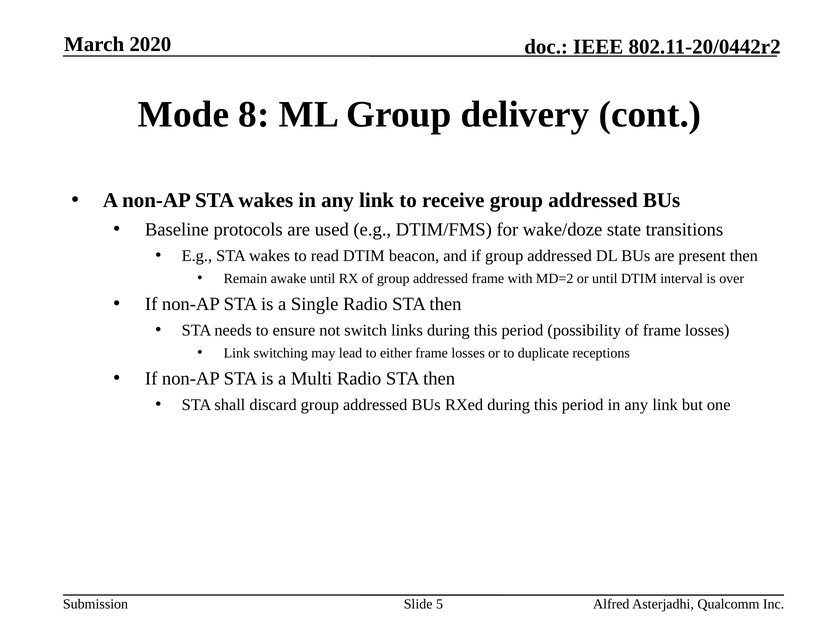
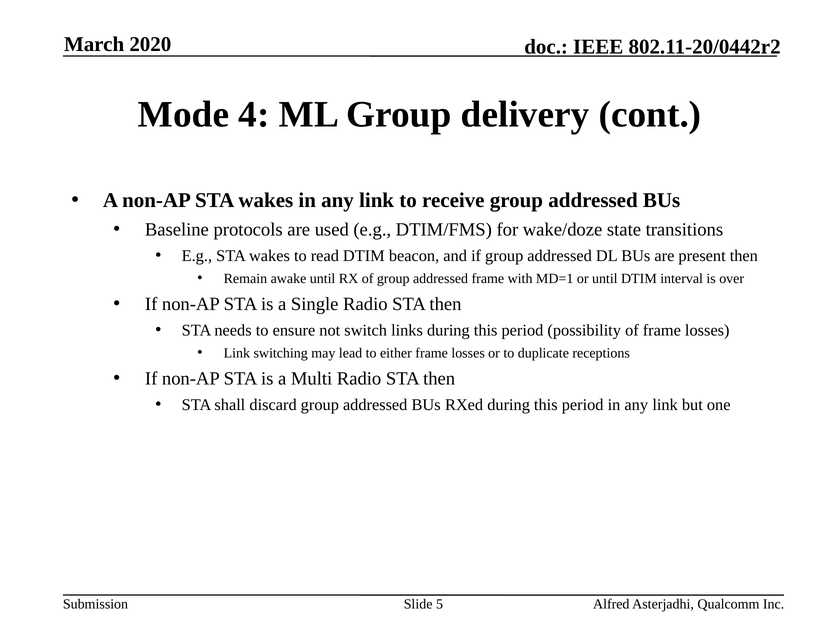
8: 8 -> 4 (254, 115)
MD=2: MD=2 -> MD=1 (555, 279)
